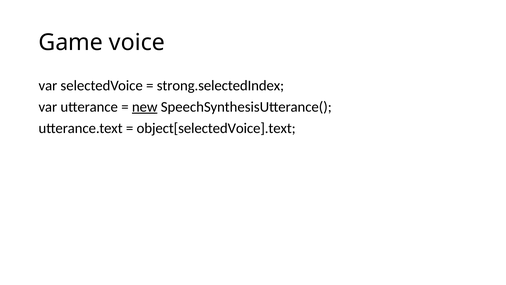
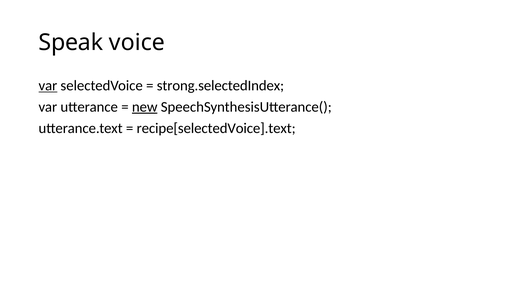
Game: Game -> Speak (71, 43)
var underline: none -> present (48, 86)
object[selectedVoice].text: object[selectedVoice].text -> recipe[selectedVoice].text (216, 128)
